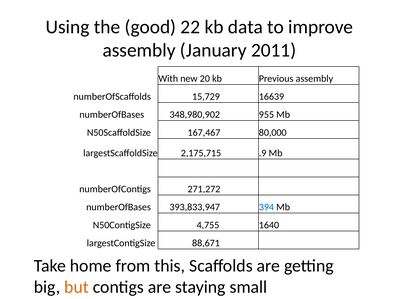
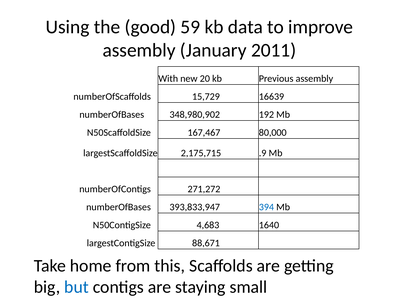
22: 22 -> 59 (190, 27)
955: 955 -> 192 (266, 115)
4,755: 4,755 -> 4,683 (208, 225)
but colour: orange -> blue (76, 287)
